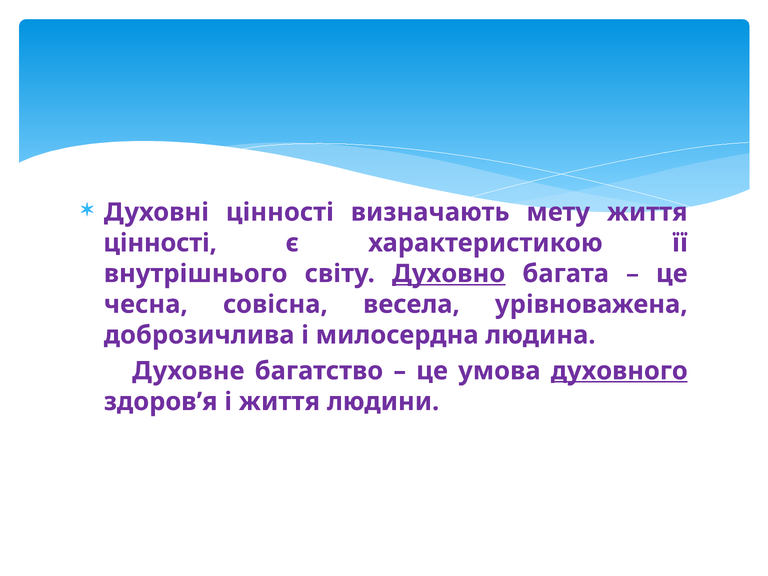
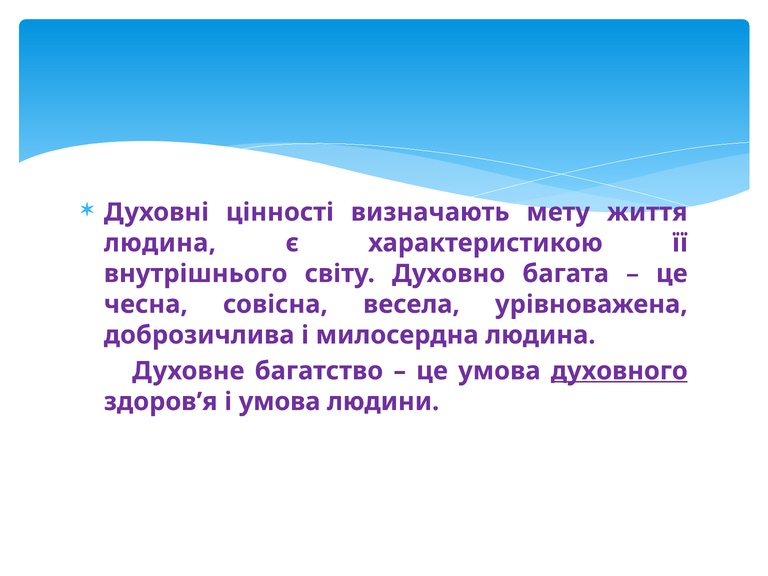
цінності: цінності -> людина (160, 243)
Духовно underline: present -> none (449, 274)
і життя: життя -> умова (280, 402)
